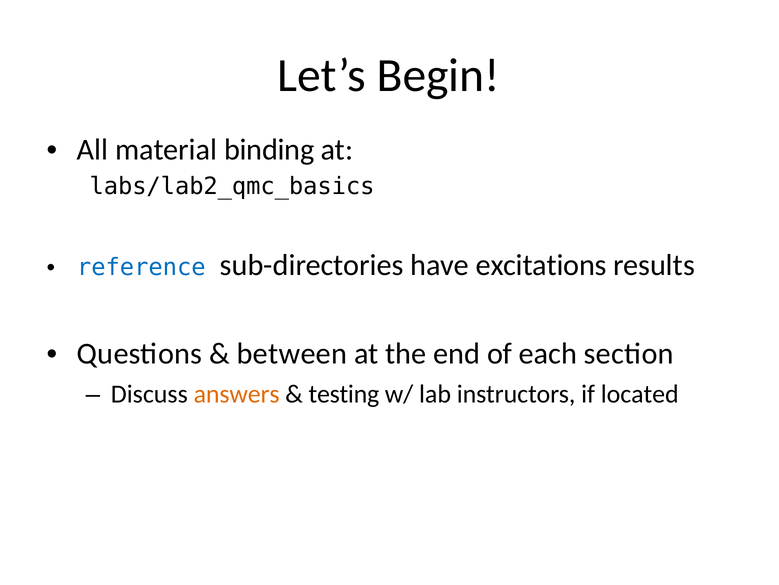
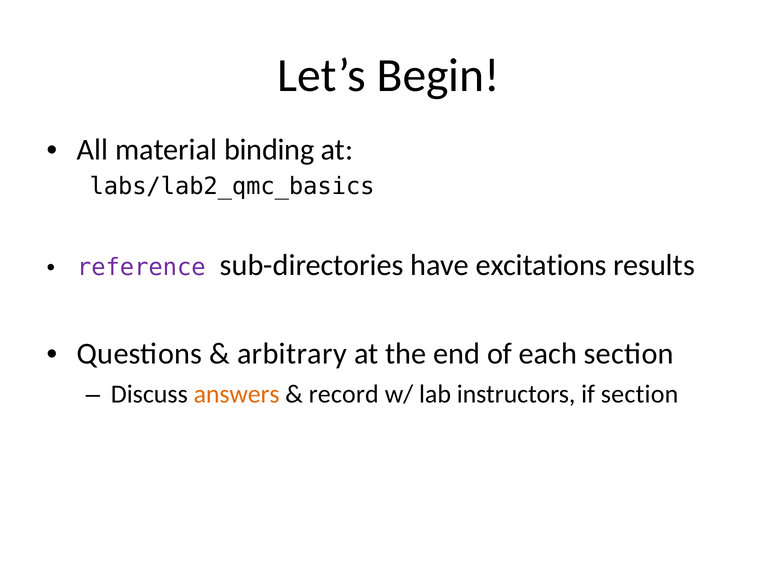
reference colour: blue -> purple (141, 267)
between: between -> arbitrary (292, 353)
testing: testing -> record (344, 394)
if located: located -> section (640, 394)
